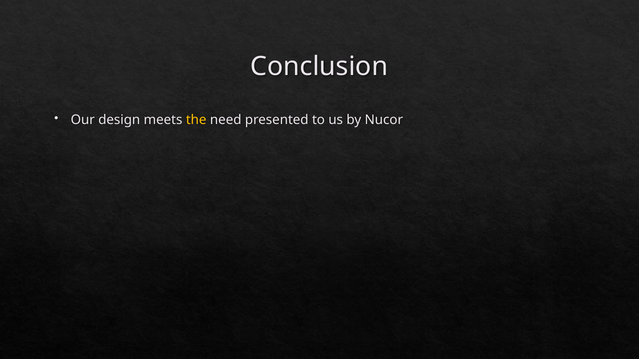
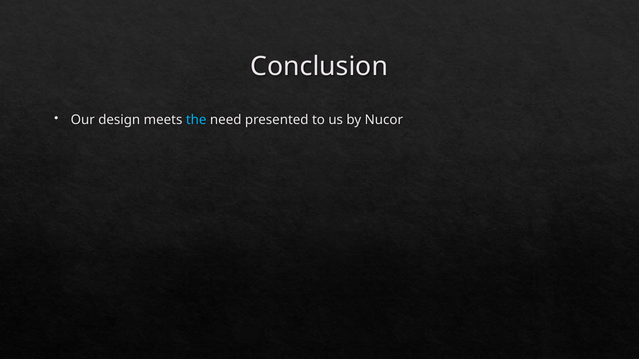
the colour: yellow -> light blue (196, 120)
